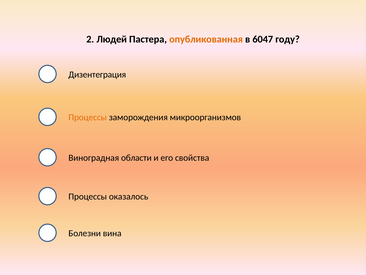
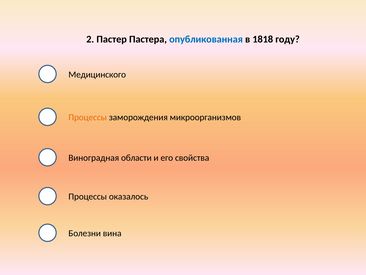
Людей: Людей -> Пастер (112, 39)
опубликованная colour: orange -> blue (206, 39)
6047: 6047 -> 1818 (263, 39)
Дизентеграция: Дизентеграция -> Медицинского (97, 74)
